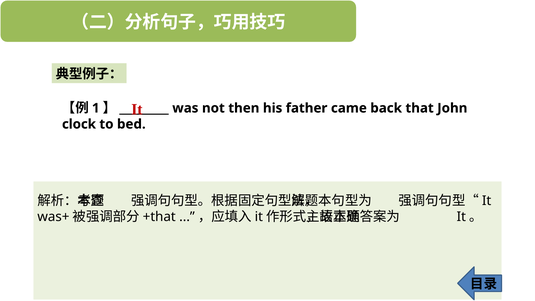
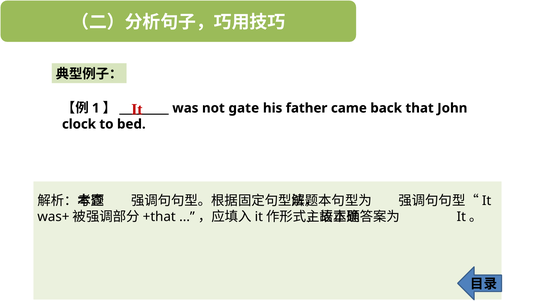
then: then -> gate (244, 108)
